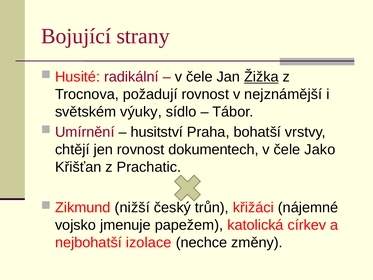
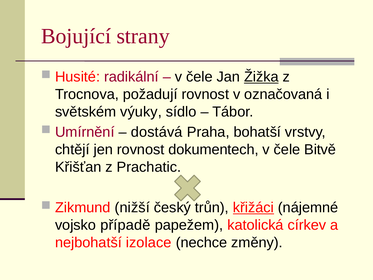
nejznámější: nejznámější -> označovaná (283, 94)
husitství: husitství -> dostává (157, 132)
Jako: Jako -> Bitvě (320, 149)
křižáci underline: none -> present (253, 207)
jmenuje: jmenuje -> případě (125, 225)
